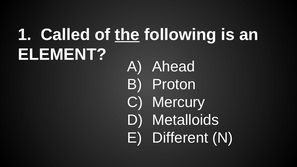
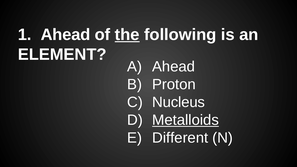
1 Called: Called -> Ahead (65, 35)
Mercury: Mercury -> Nucleus (179, 102)
Metalloids underline: none -> present (185, 120)
